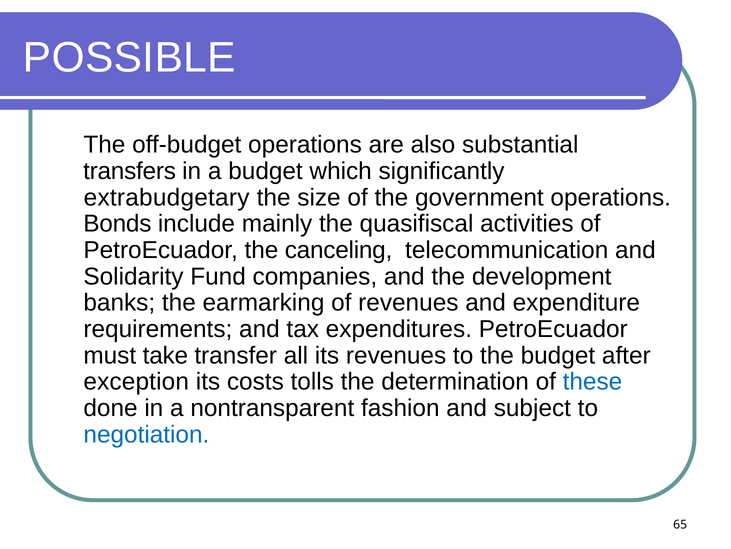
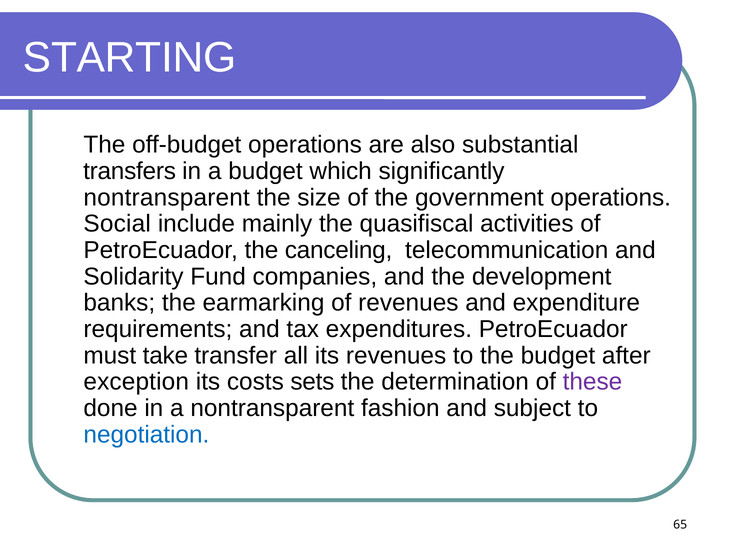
POSSIBLE: POSSIBLE -> STARTING (130, 58)
extrabudgetary: extrabudgetary -> nontransparent (167, 197)
Bonds: Bonds -> Social (117, 224)
tolls: tolls -> sets (312, 381)
these colour: blue -> purple (592, 381)
